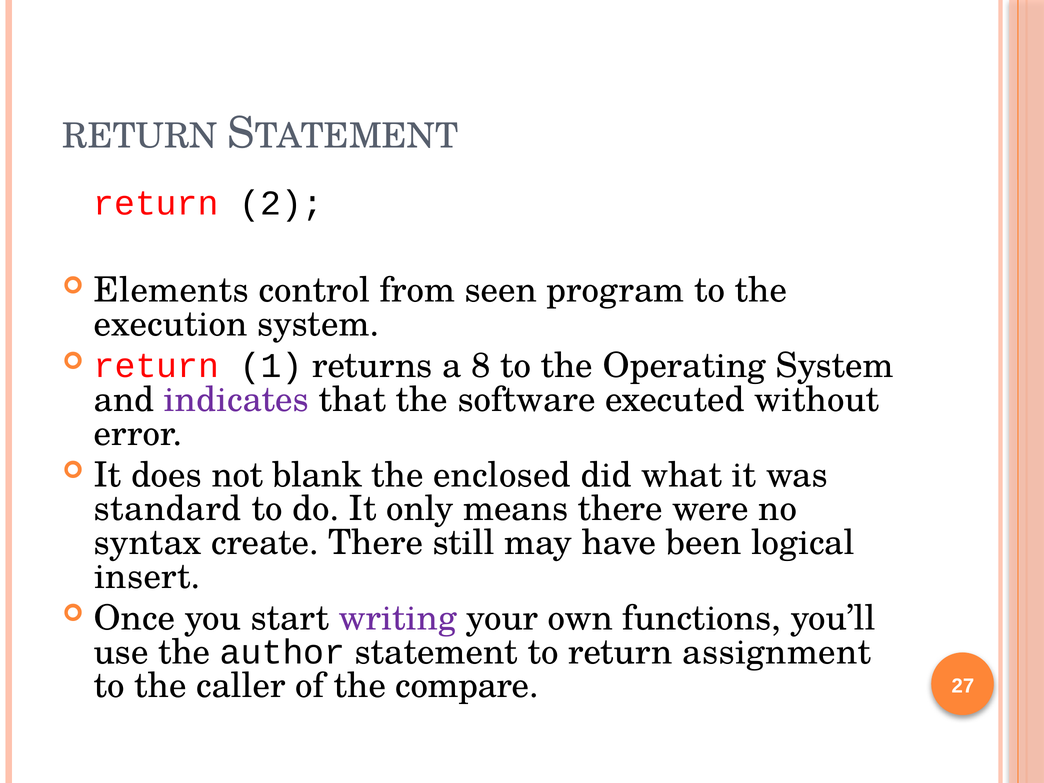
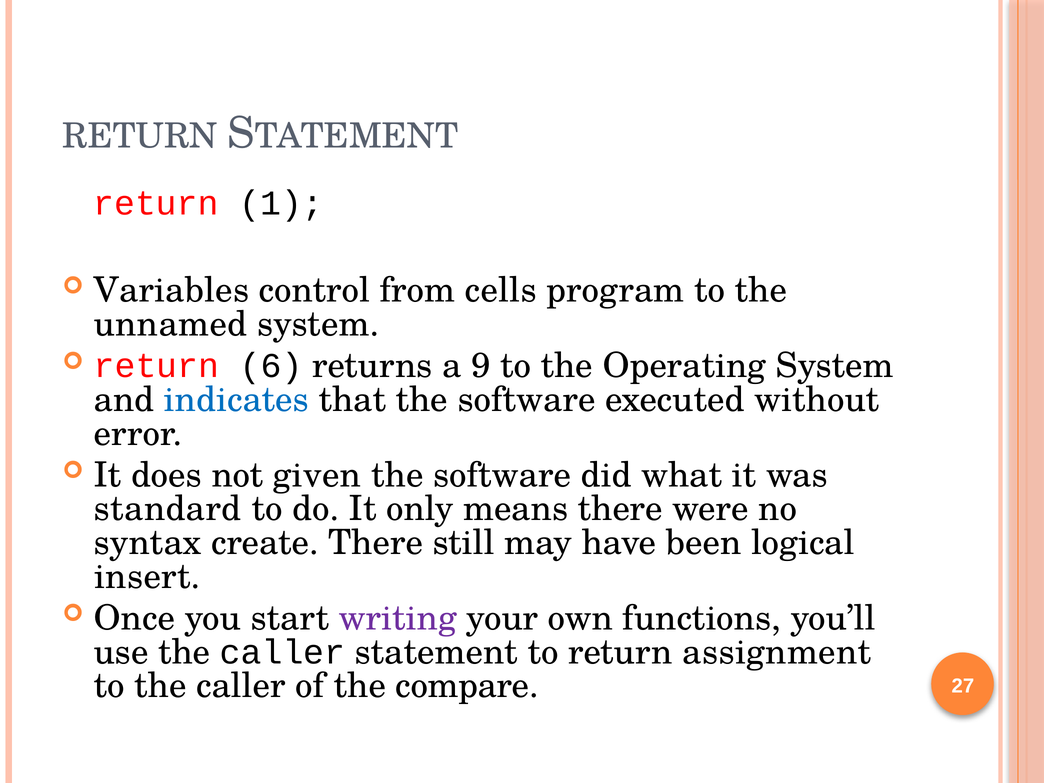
2: 2 -> 1 (281, 203)
Elements: Elements -> Variables (171, 290)
seen: seen -> cells (501, 290)
execution: execution -> unnamed (171, 324)
1: 1 -> 6 (271, 366)
8: 8 -> 9 (481, 366)
indicates colour: purple -> blue (236, 400)
blank: blank -> given (317, 475)
enclosed: enclosed -> software (502, 475)
use the author: author -> caller (283, 652)
